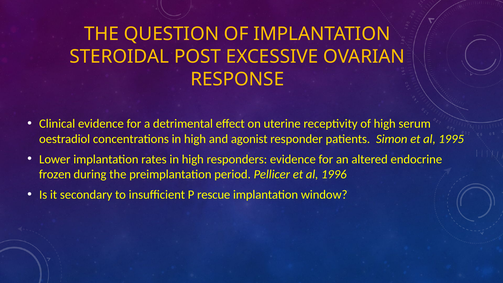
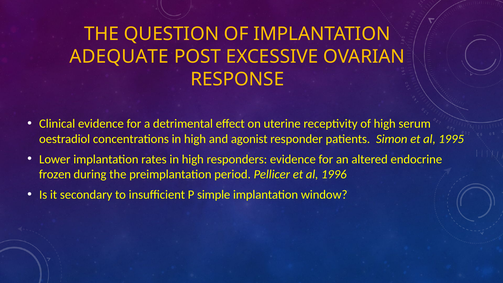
STEROIDAL: STEROIDAL -> ADEQUATE (119, 56)
rescue: rescue -> simple (214, 195)
